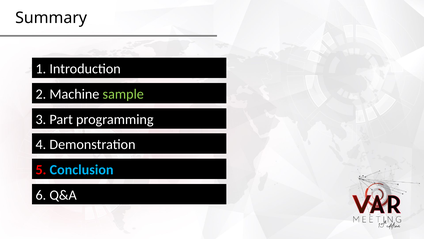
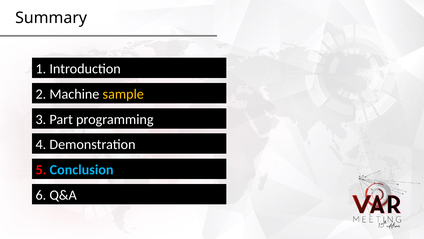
sample colour: light green -> yellow (123, 94)
